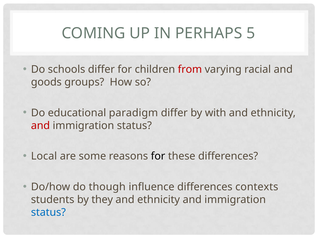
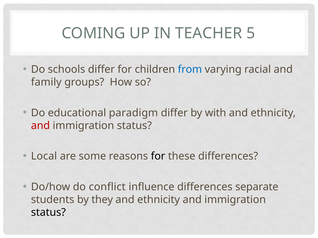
PERHAPS: PERHAPS -> TEACHER (209, 33)
from colour: red -> blue (190, 70)
goods: goods -> family (46, 82)
though: though -> conflict (107, 187)
contexts: contexts -> separate (257, 187)
status colour: blue -> black (48, 213)
